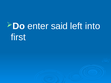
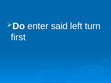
into: into -> turn (93, 26)
